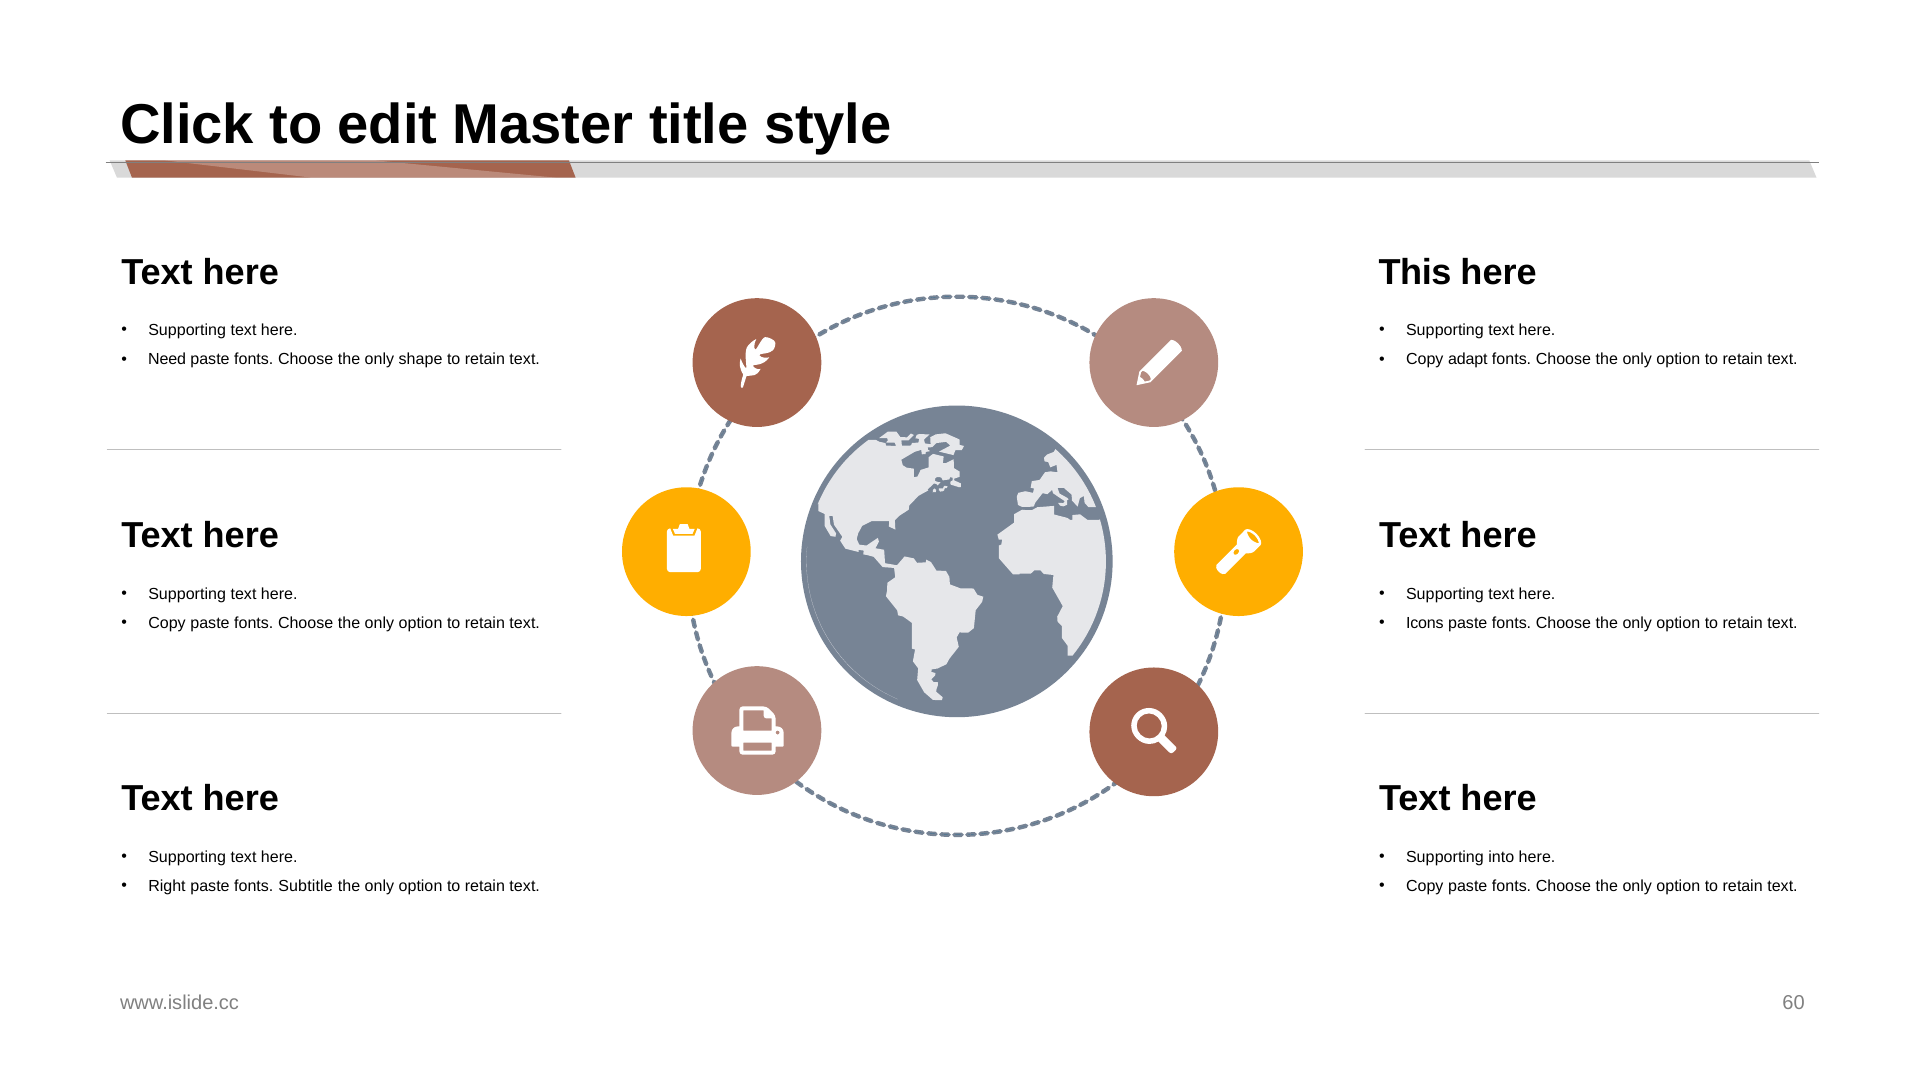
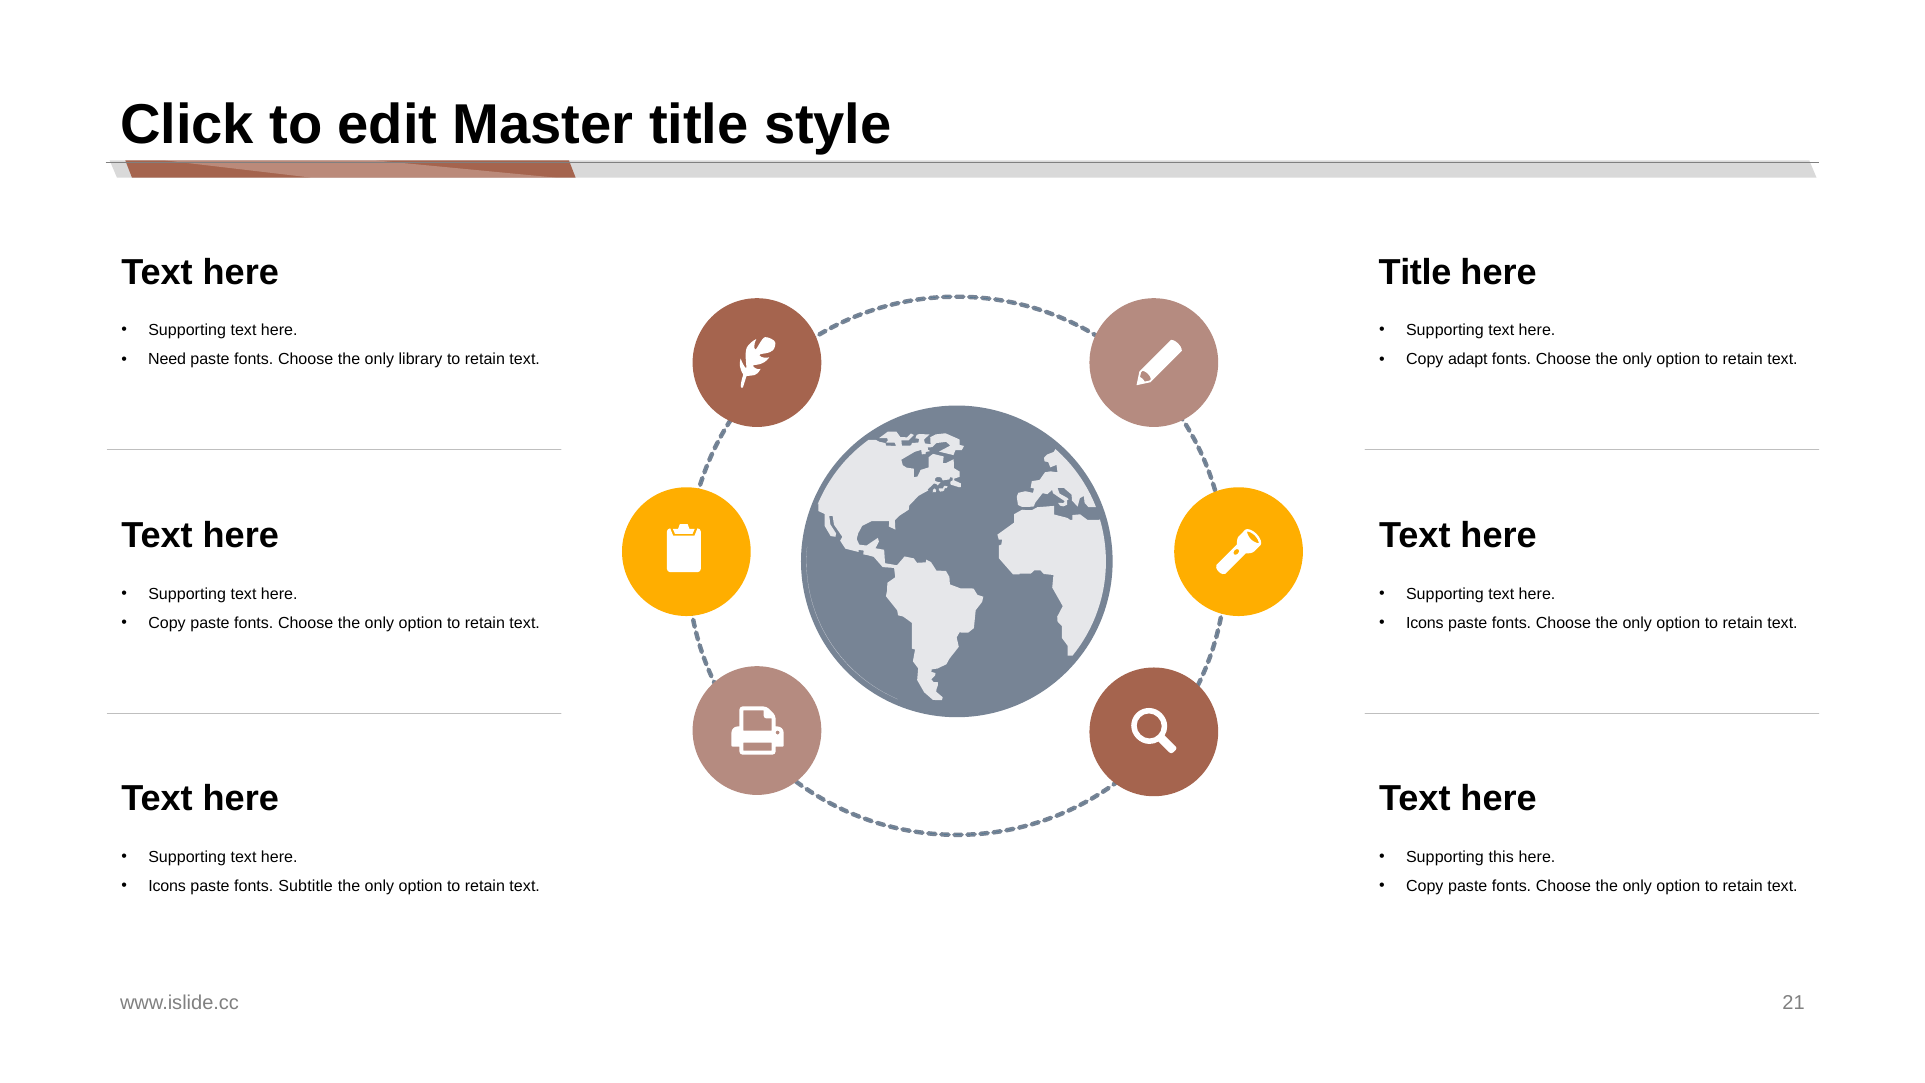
This: This -> Title (1415, 272)
shape: shape -> library (421, 360)
into: into -> this (1501, 857)
Right: Right -> Icons (167, 886)
60: 60 -> 21 (1794, 1003)
